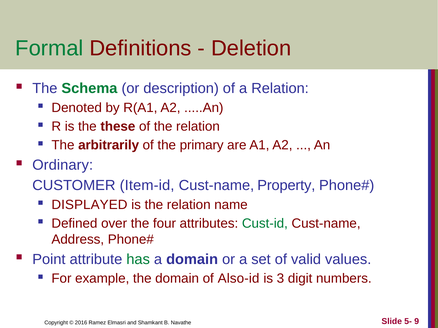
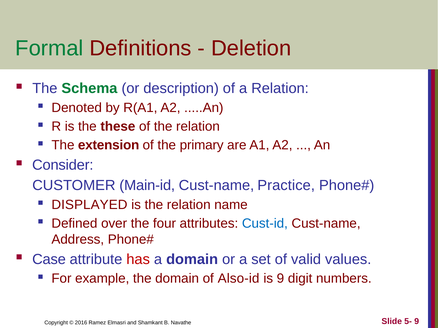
arbitrarily: arbitrarily -> extension (109, 145)
Ordinary: Ordinary -> Consider (63, 165)
Item-id: Item-id -> Main-id (147, 186)
Property: Property -> Practice (286, 186)
Cust-id colour: green -> blue (265, 224)
Point: Point -> Case (49, 260)
has colour: green -> red (138, 260)
is 3: 3 -> 9 (280, 279)
